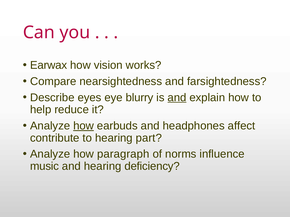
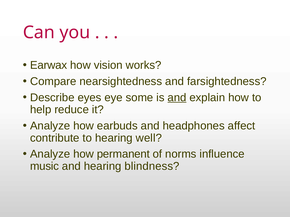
blurry: blurry -> some (140, 98)
how underline: present -> none (84, 126)
part: part -> well (149, 138)
paragraph: paragraph -> permanent (123, 154)
deficiency: deficiency -> blindness (152, 167)
